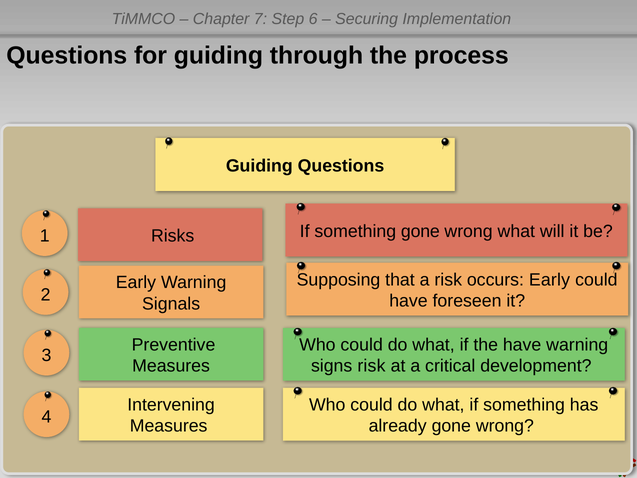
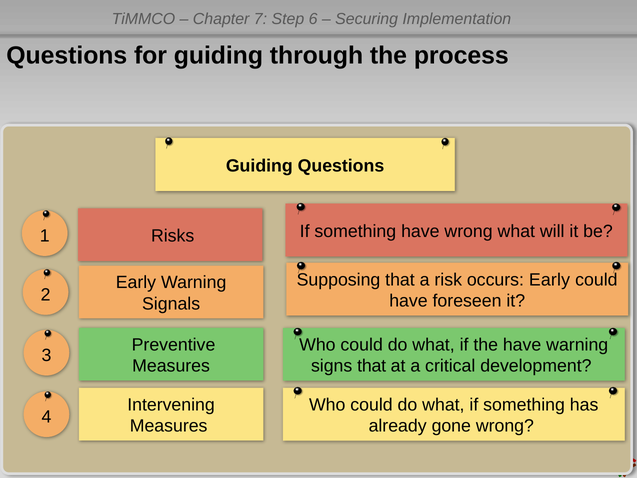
something gone: gone -> have (420, 231)
signs risk: risk -> that (372, 366)
